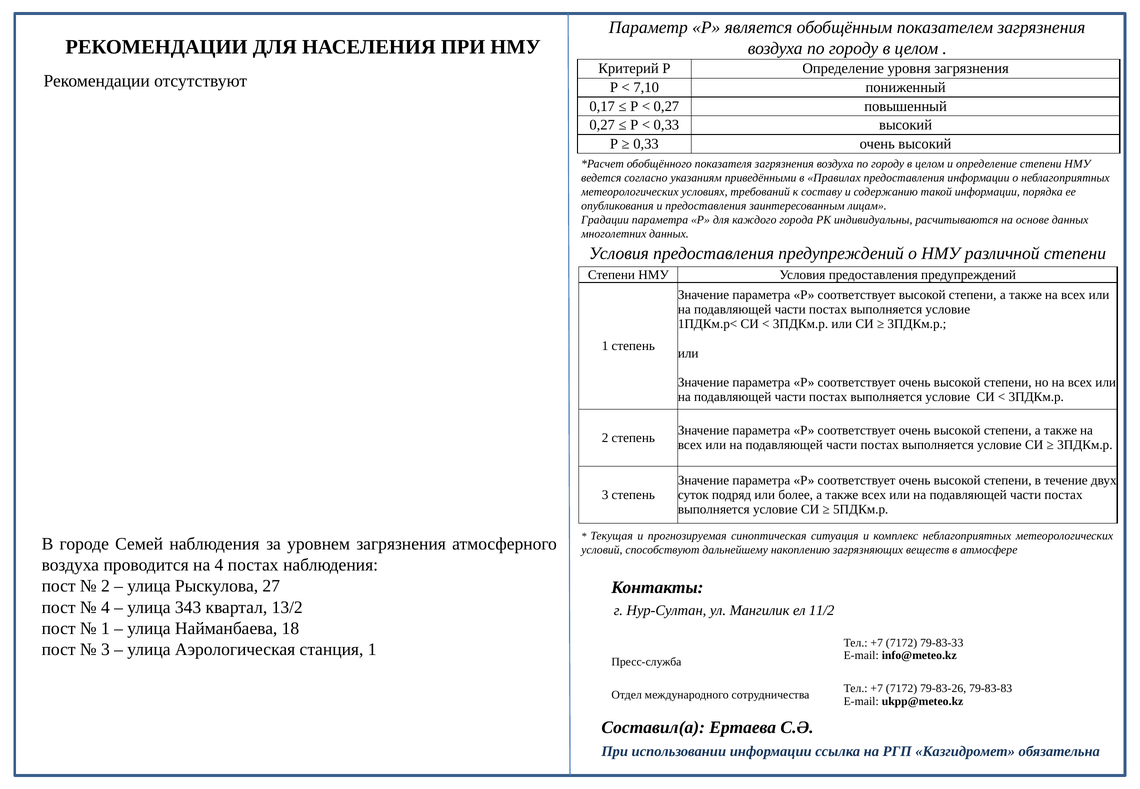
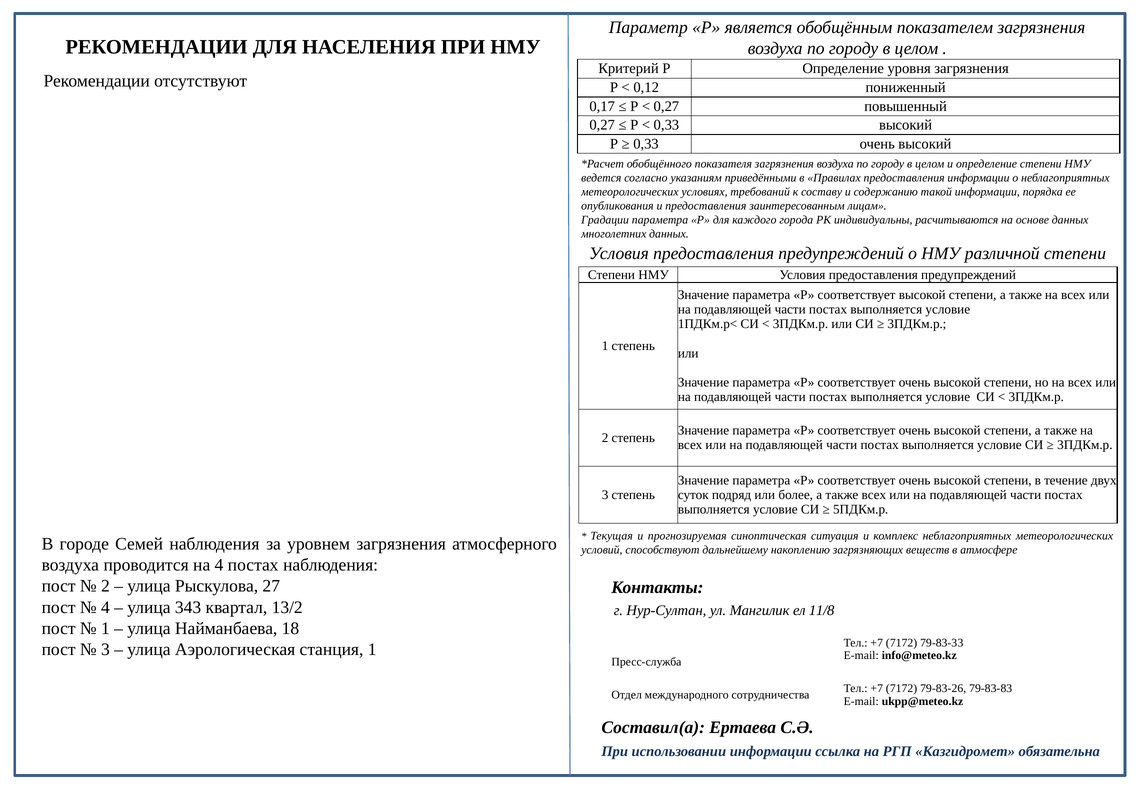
7,10: 7,10 -> 0,12 (646, 87)
11/2: 11/2 -> 11/8 (822, 610)
